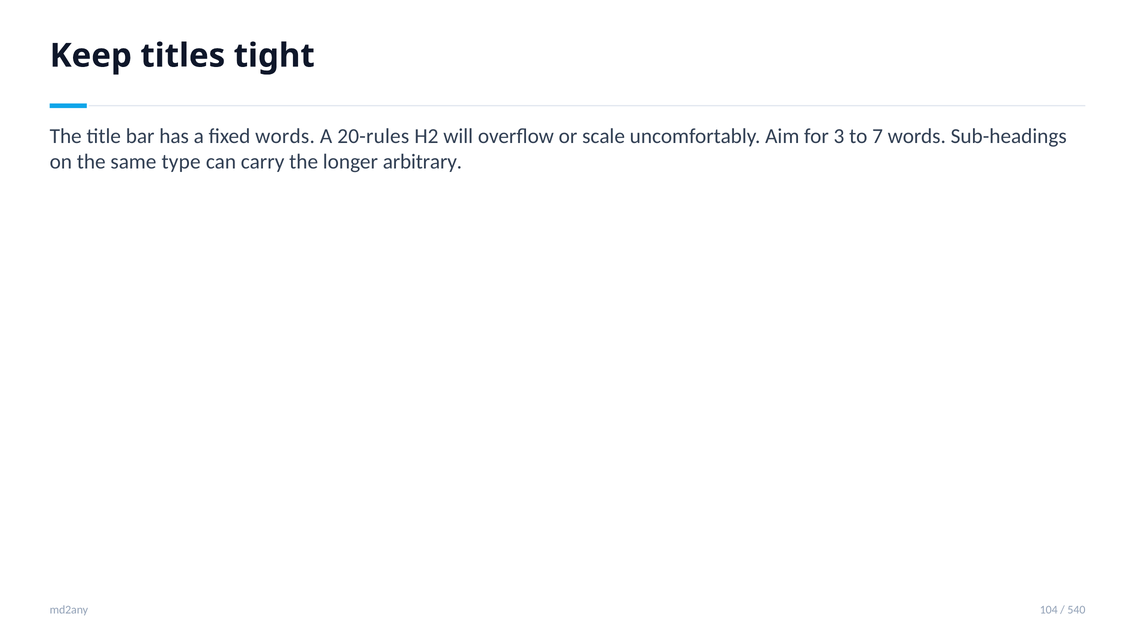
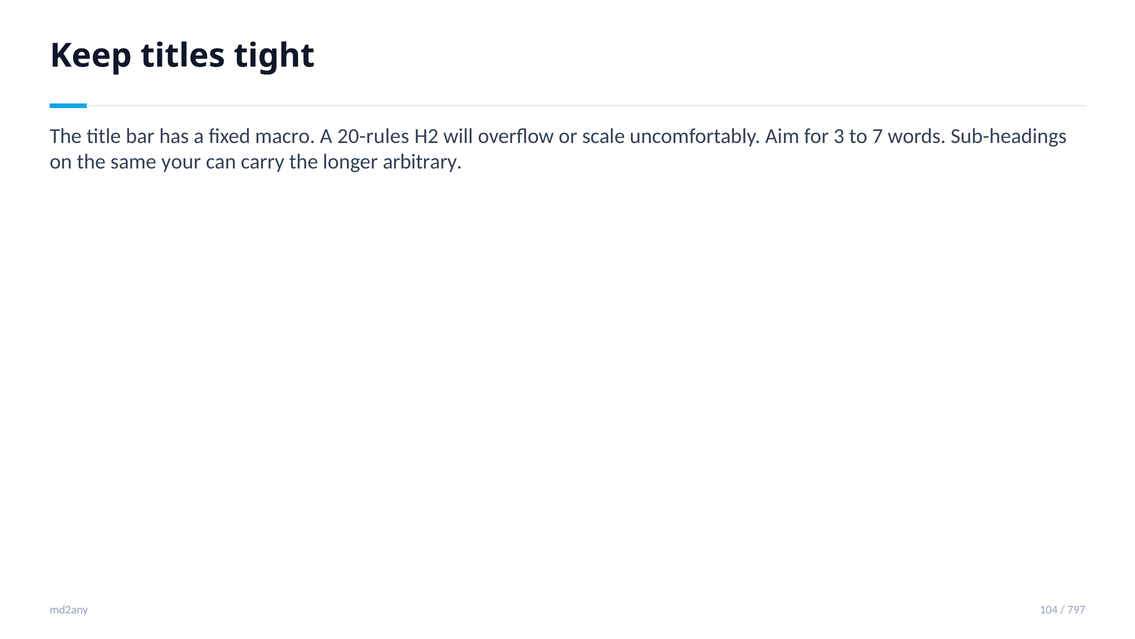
fixed words: words -> macro (285, 136)
type: type -> your (181, 162)
540: 540 -> 797 (1076, 609)
